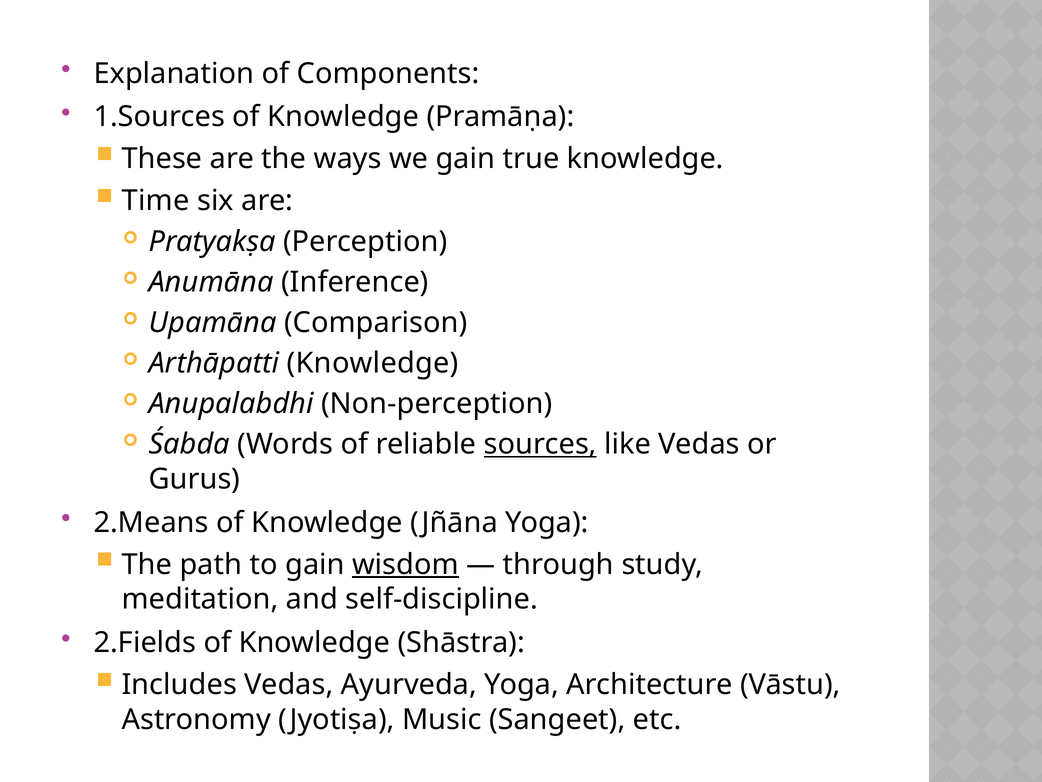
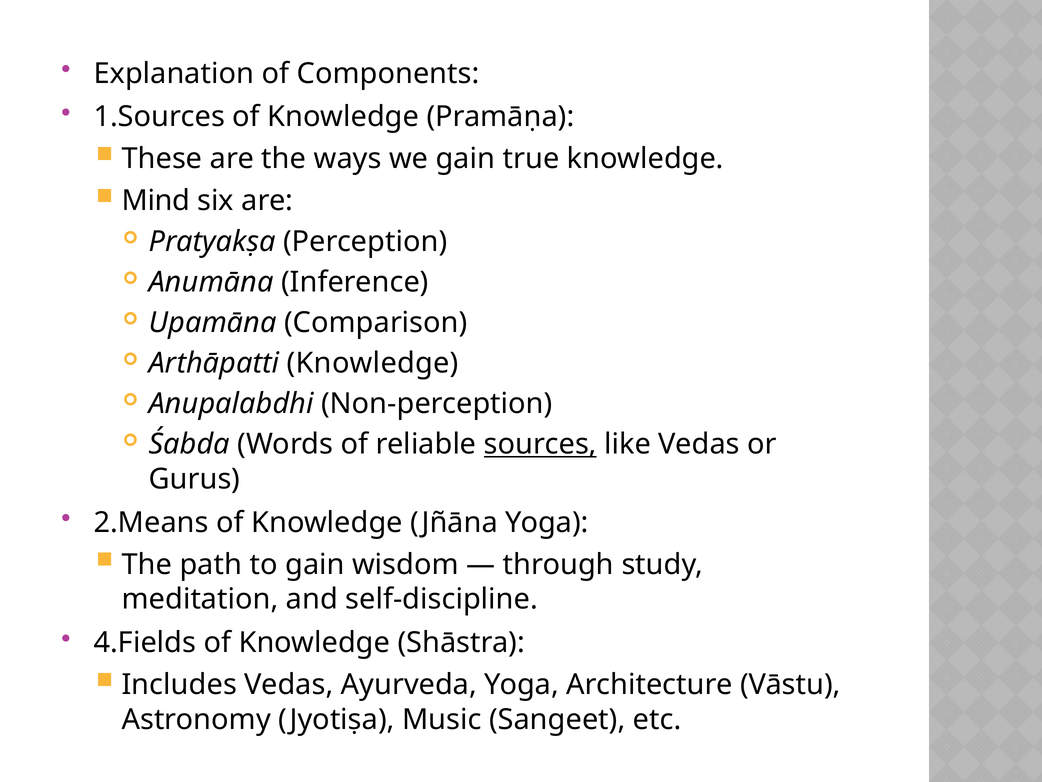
Time: Time -> Mind (156, 201)
wisdom underline: present -> none (405, 564)
2.Fields: 2.Fields -> 4.Fields (145, 642)
